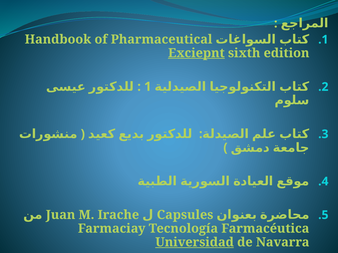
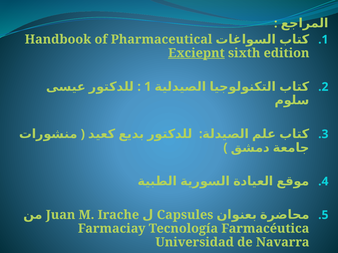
Universidad underline: present -> none (195, 243)
